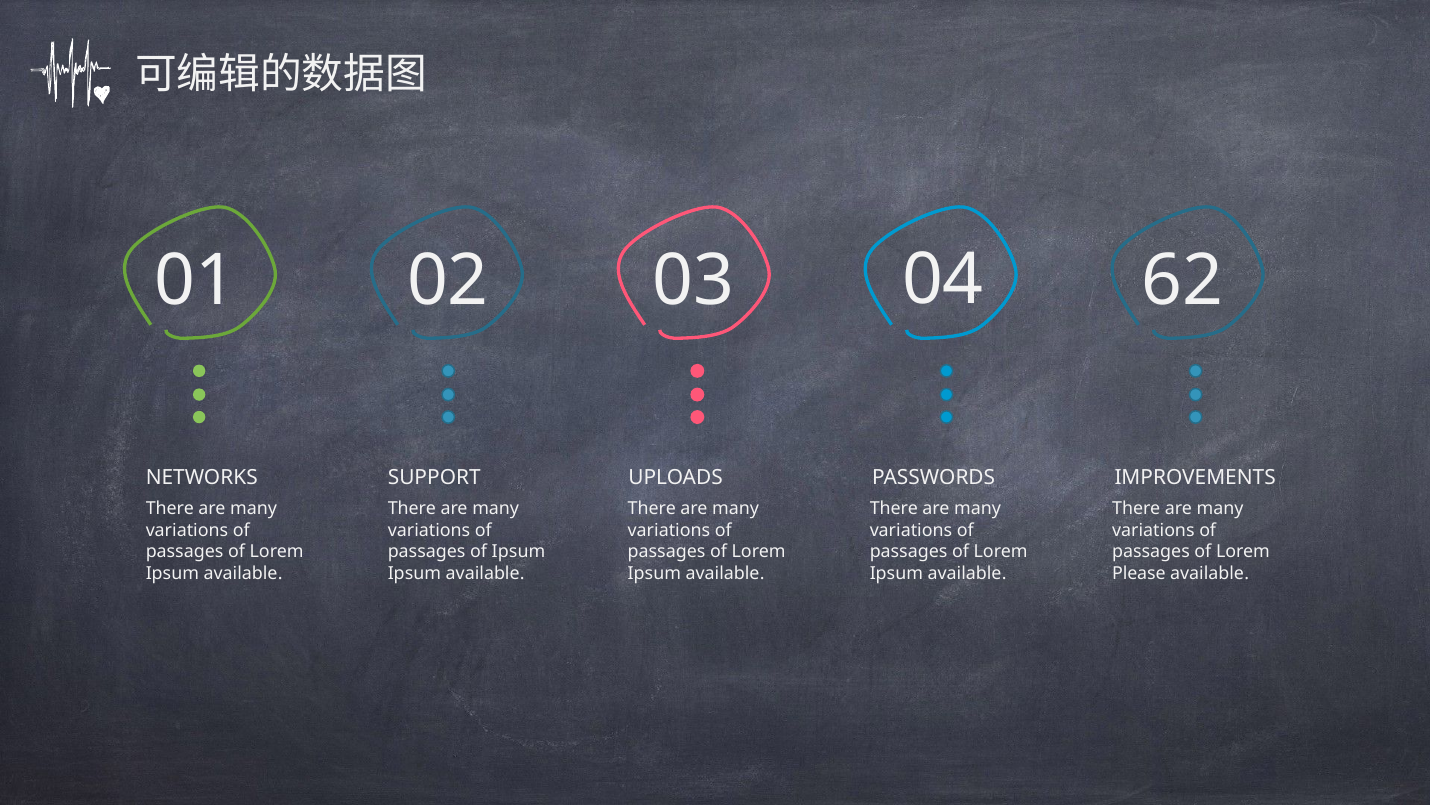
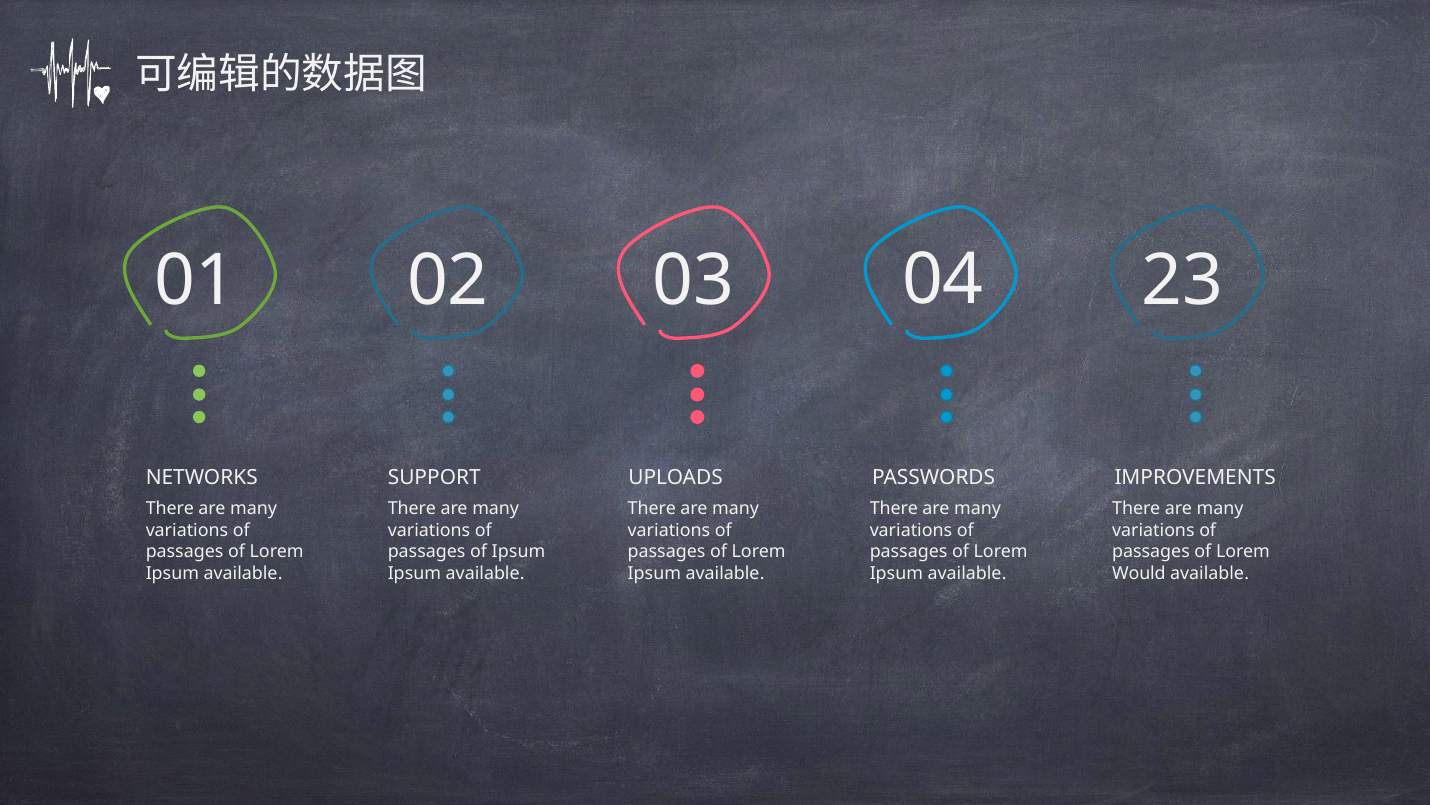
62: 62 -> 23 (1182, 281)
Please: Please -> Would (1139, 573)
